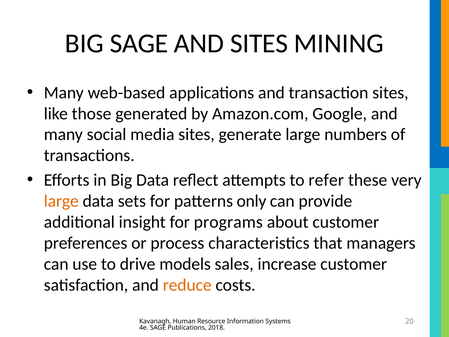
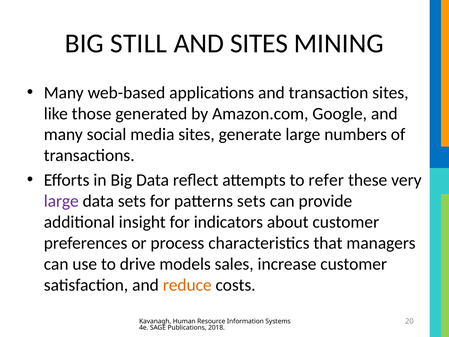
BIG SAGE: SAGE -> STILL (139, 43)
large colour: orange -> purple (61, 201)
patterns only: only -> sets (251, 201)
programs: programs -> indicators (228, 222)
